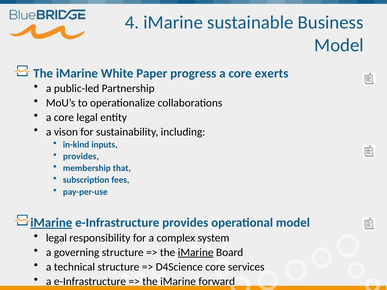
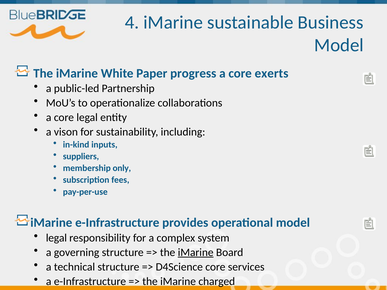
provides: provides -> suppliers (81, 157)
that: that -> only (122, 168)
iMarine underline: present -> none (51, 223)
forward: forward -> charged (217, 282)
